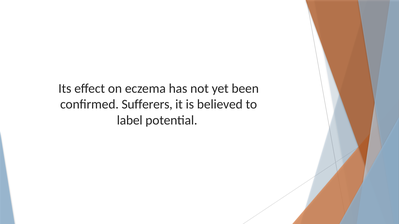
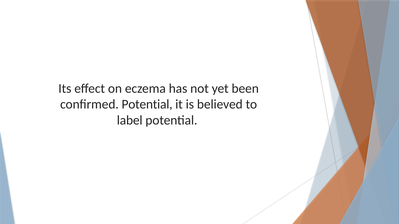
confirmed Sufferers: Sufferers -> Potential (147, 105)
